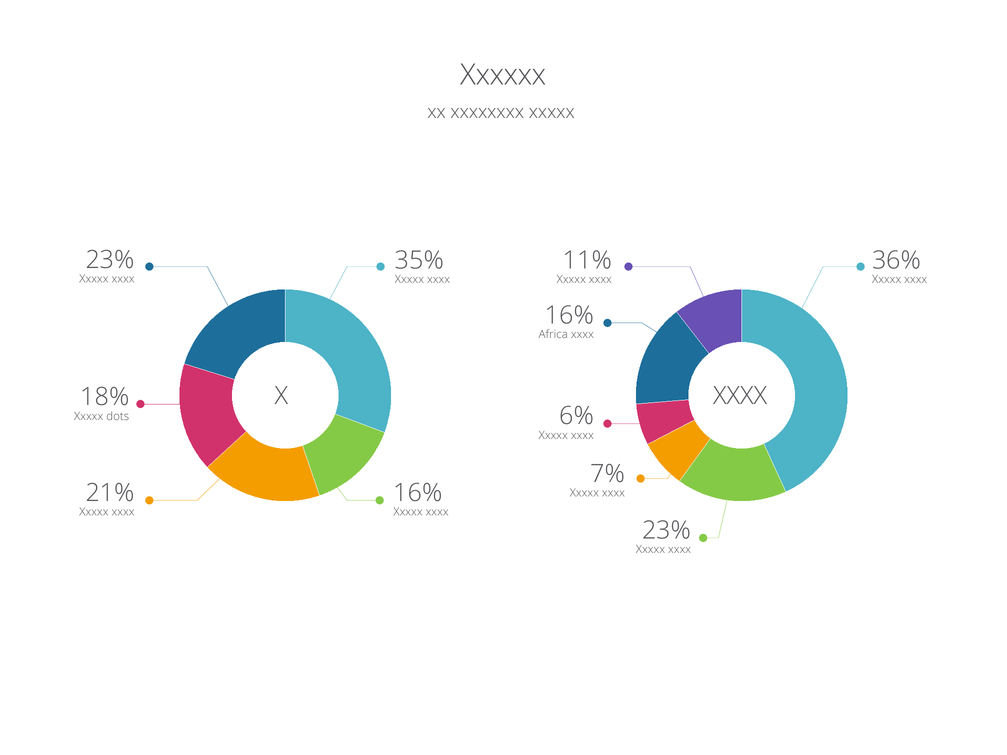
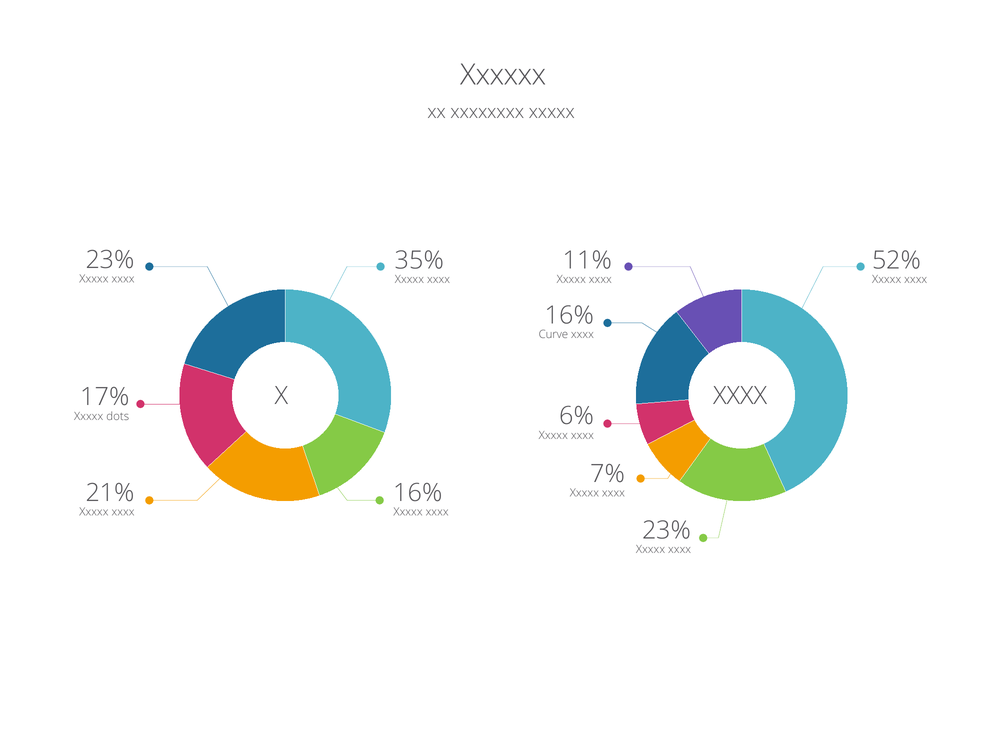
36%: 36% -> 52% (897, 260)
Africa: Africa -> Curve (553, 335)
18%: 18% -> 17% (105, 397)
